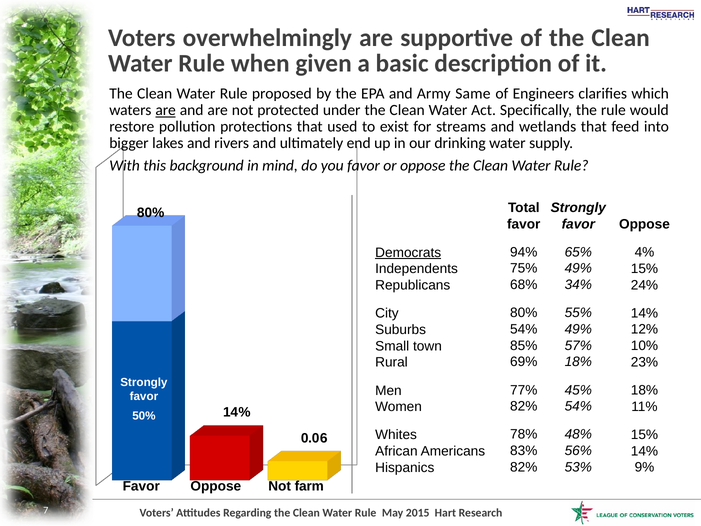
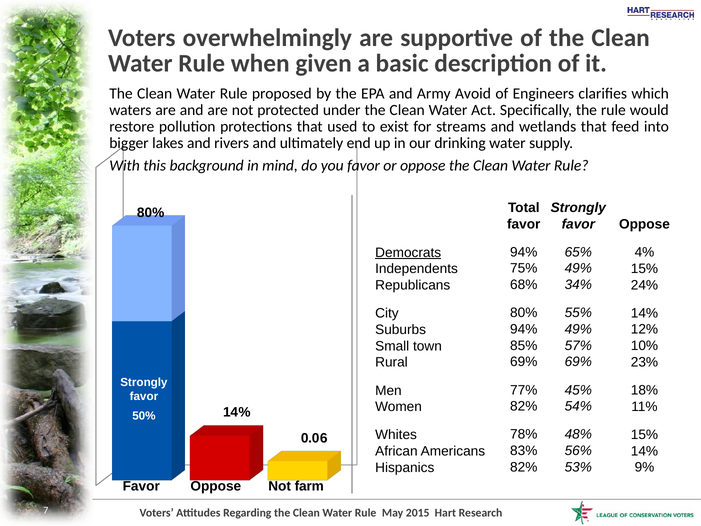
Same: Same -> Avoid (473, 94)
are underline: present -> none (166, 110)
54%: 54% -> 94% (524, 329)
18%: 18% -> 69% (578, 362)
